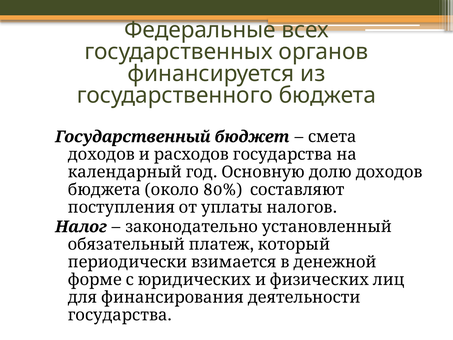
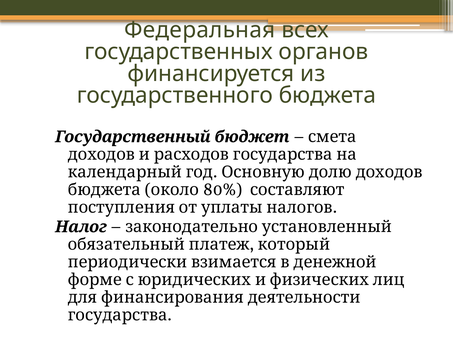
Федеральные: Федеральные -> Федеральная (200, 30)
